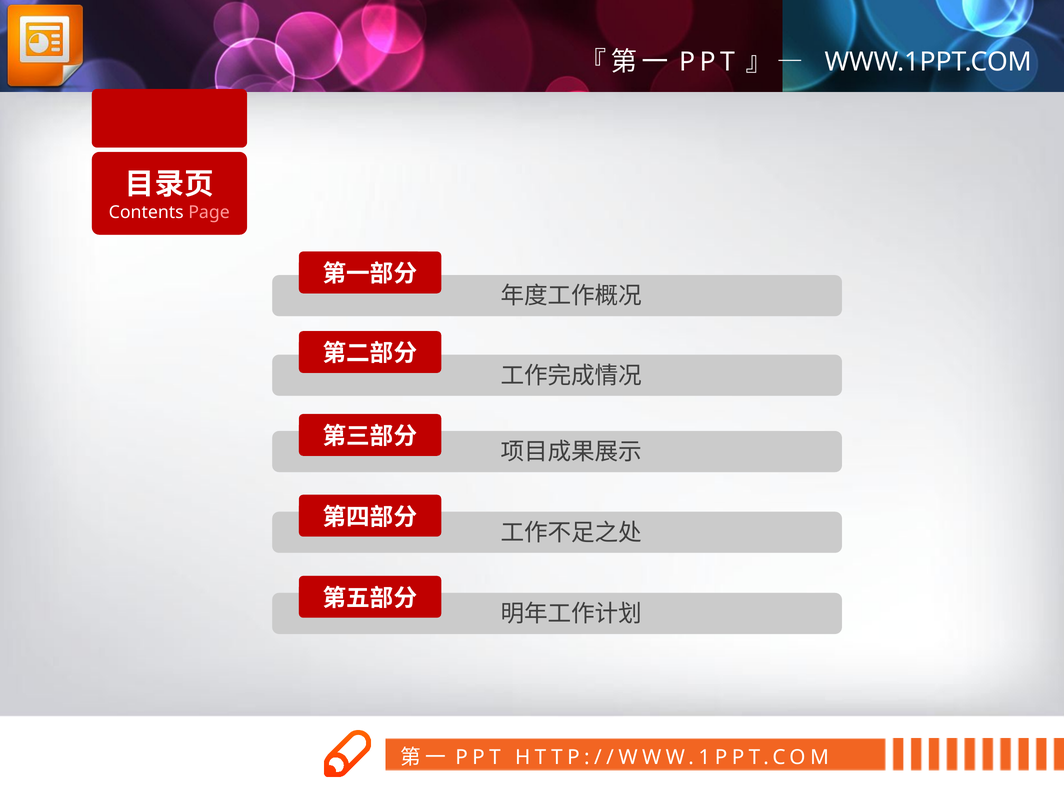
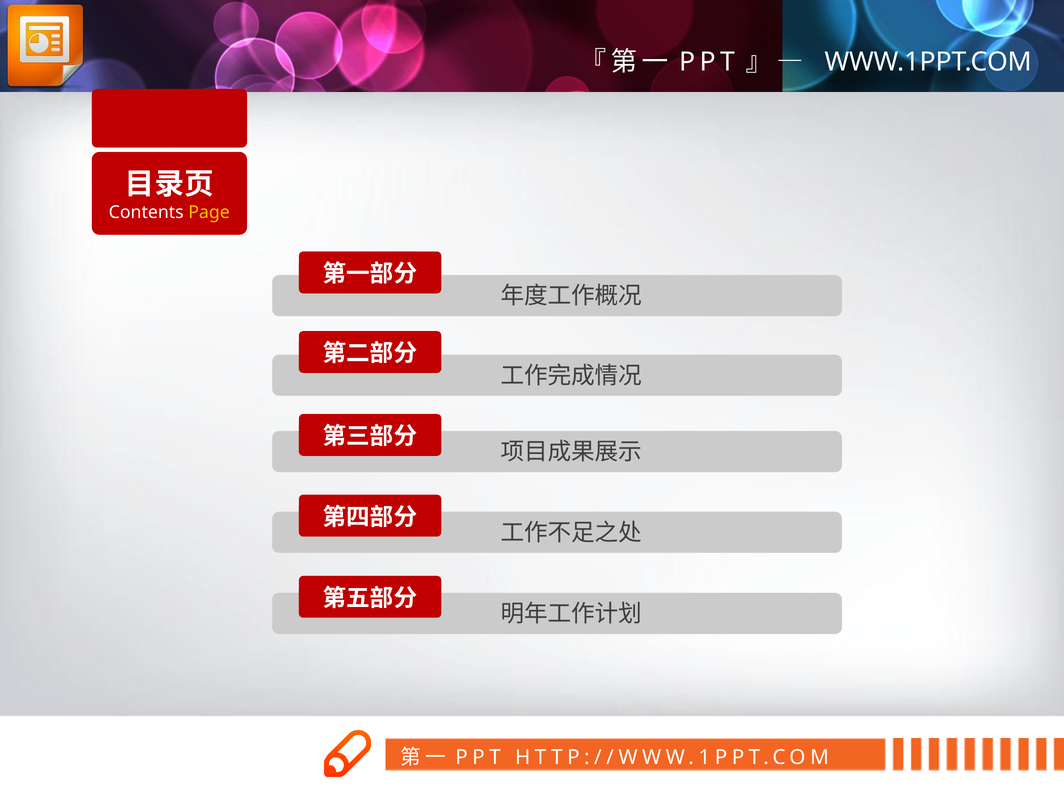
Page colour: pink -> yellow (209, 212)
